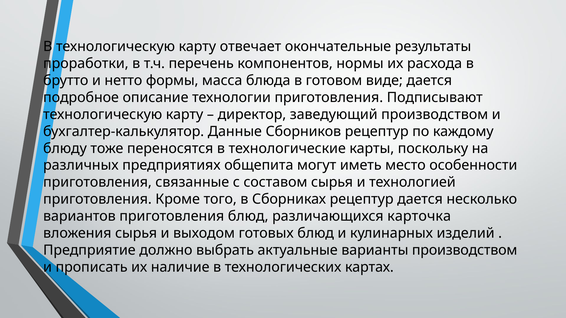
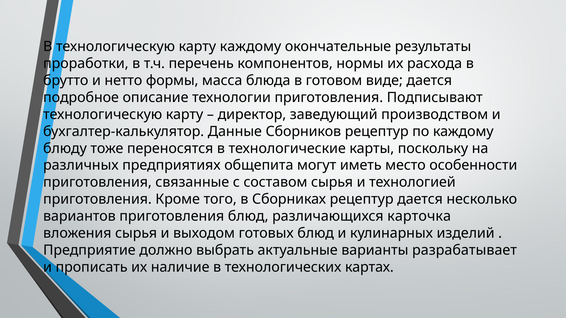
карту отвечает: отвечает -> каждому (250, 47)
варианты производством: производством -> разрабатывает (465, 250)
